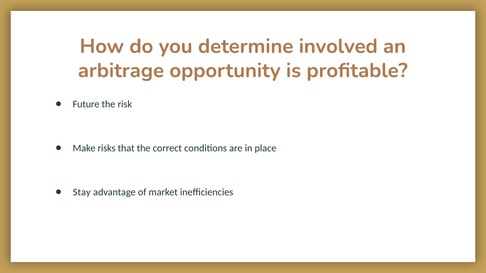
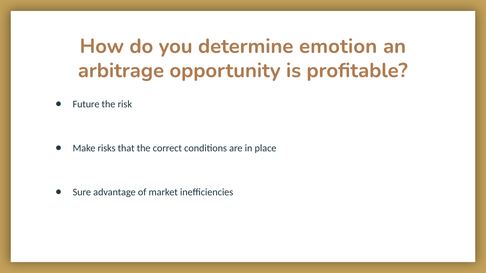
involved: involved -> emotion (338, 46)
Stay: Stay -> Sure (82, 192)
